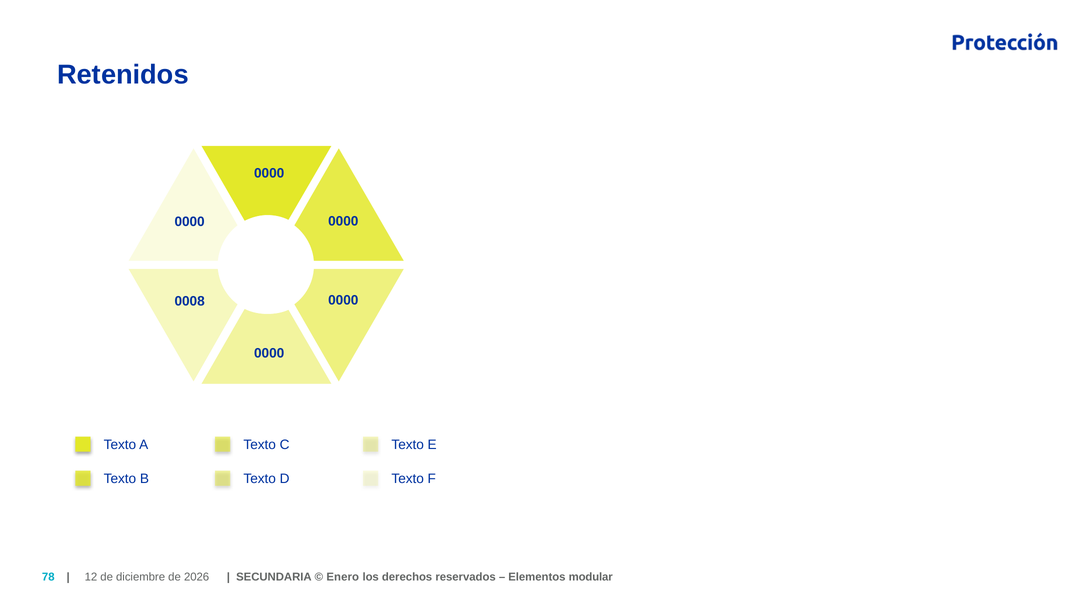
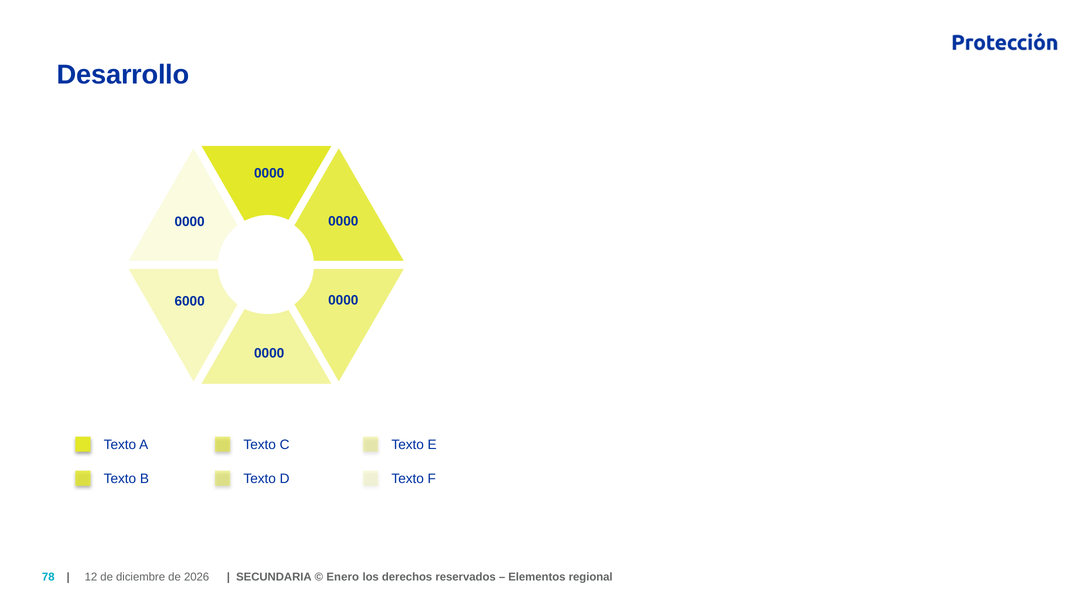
Retenidos: Retenidos -> Desarrollo (123, 75)
0008: 0008 -> 6000 (190, 302)
modular: modular -> regional (591, 577)
